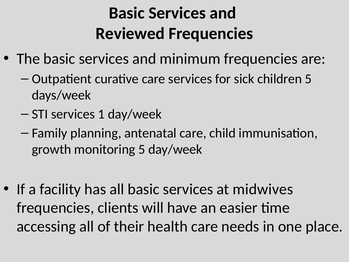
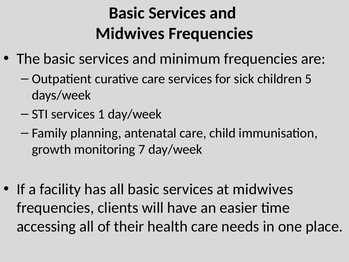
Reviewed: Reviewed -> Midwives (130, 33)
monitoring 5: 5 -> 7 (142, 149)
